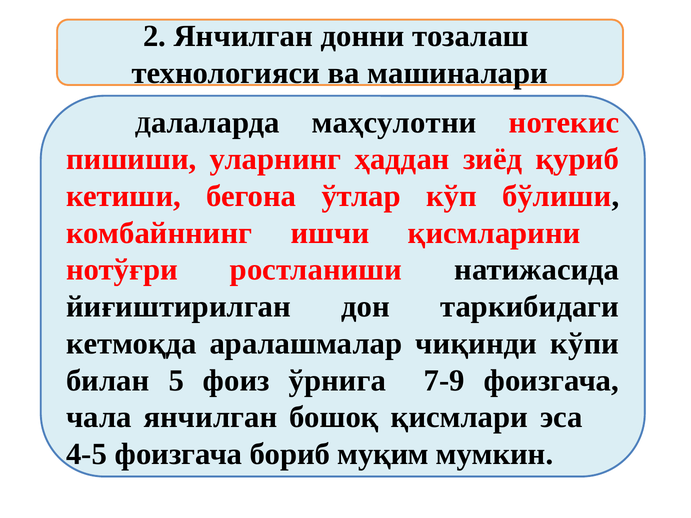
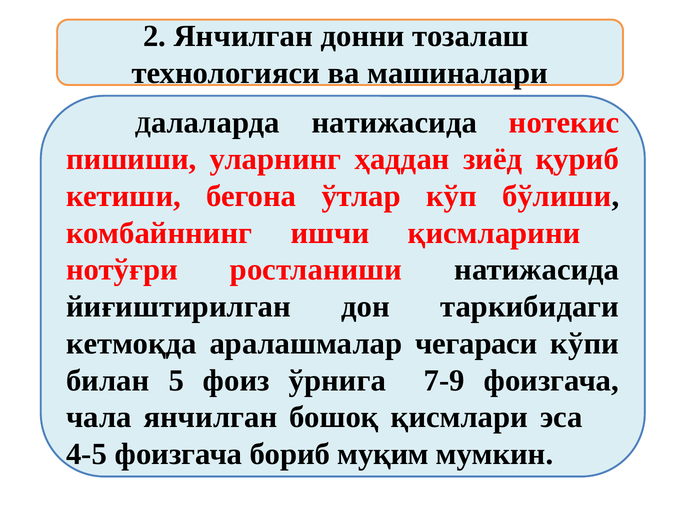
маҳсулотни: маҳсулотни -> натижасида (394, 123)
чиқинди: чиқинди -> чегараси (476, 344)
